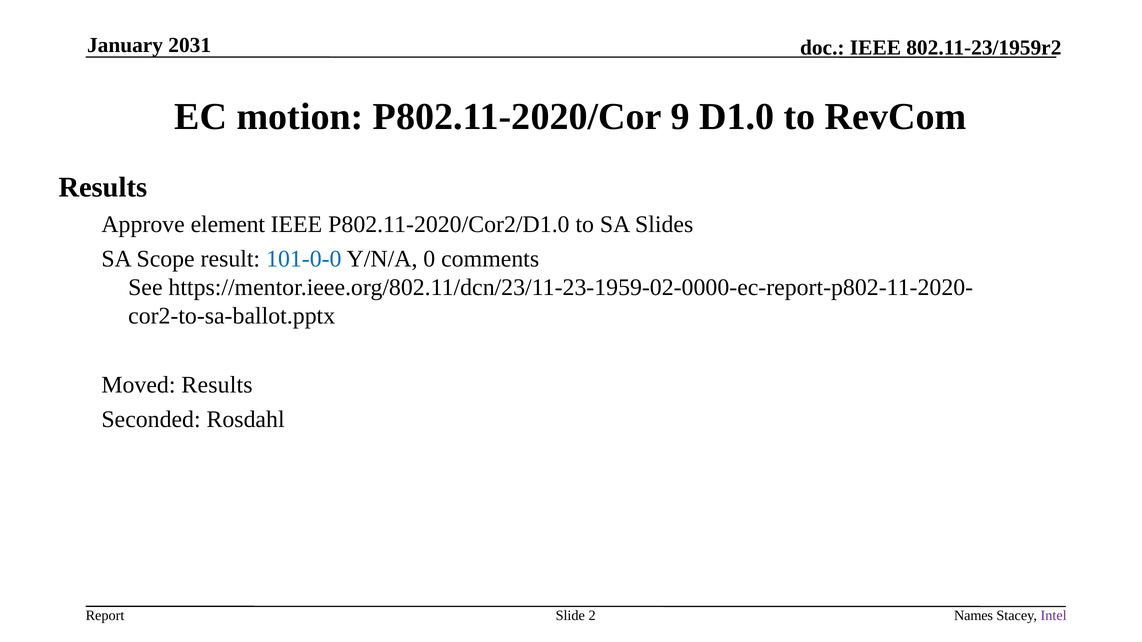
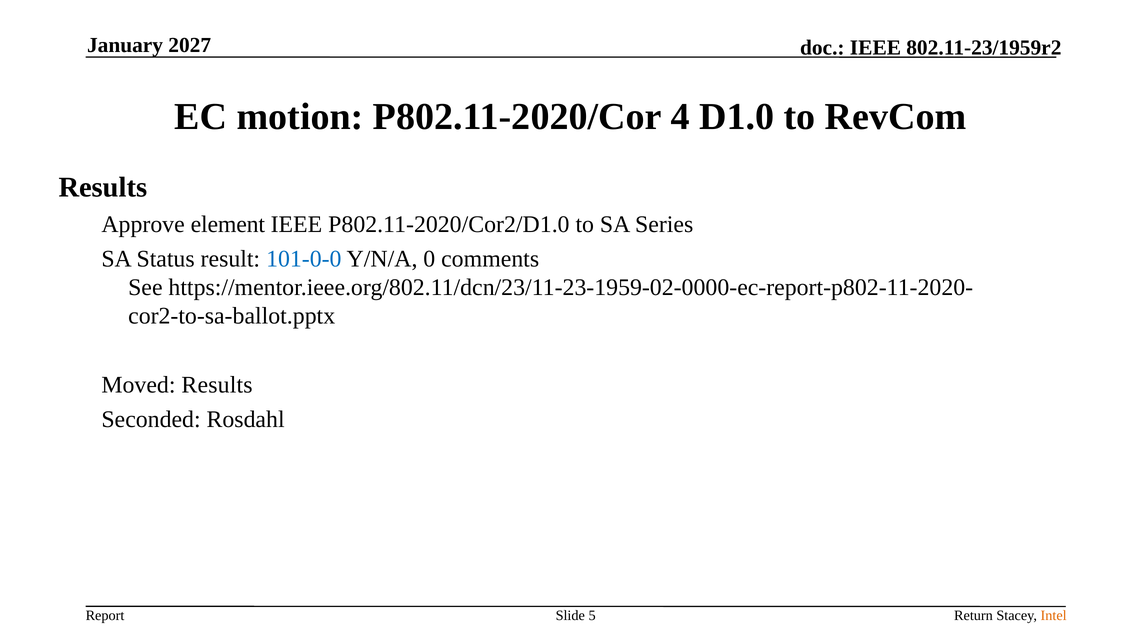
2031: 2031 -> 2027 (190, 45)
9: 9 -> 4 (680, 117)
Slides: Slides -> Series (664, 224)
Scope: Scope -> Status (166, 259)
2: 2 -> 5 (592, 616)
Names: Names -> Return (973, 616)
Intel colour: purple -> orange (1054, 616)
